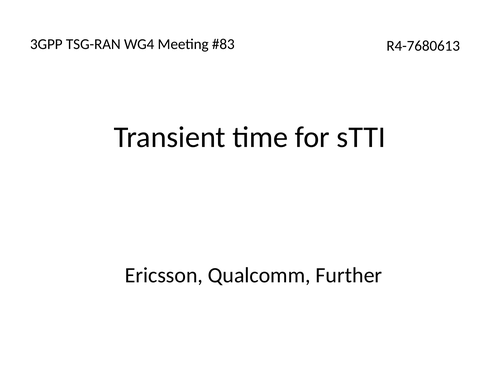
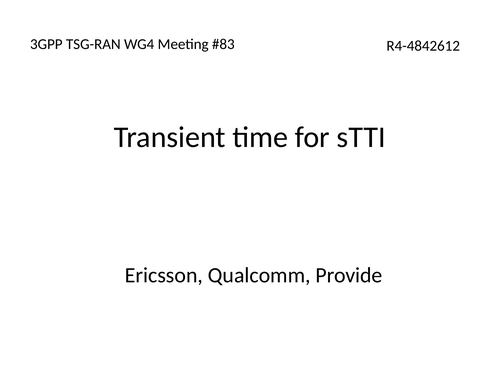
R4-7680613: R4-7680613 -> R4-4842612 (423, 46)
Further: Further -> Provide (349, 275)
